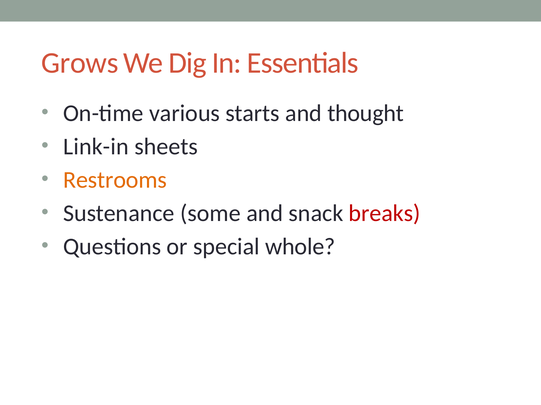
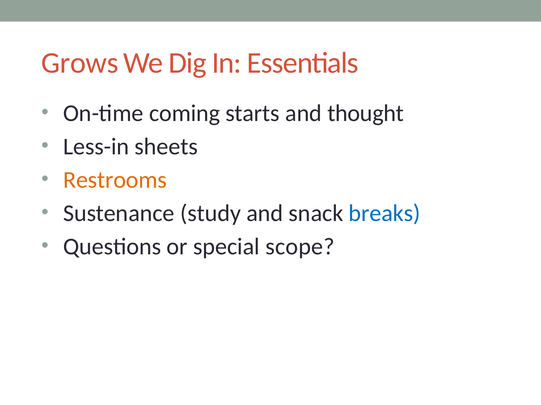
various: various -> coming (185, 113)
Link-in: Link-in -> Less-in (96, 147)
some: some -> study (210, 214)
breaks colour: red -> blue (384, 214)
whole: whole -> scope (300, 247)
